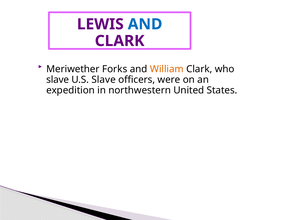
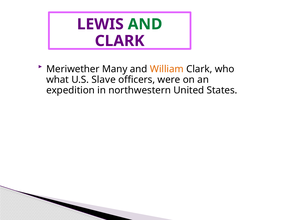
AND colour: blue -> green (145, 24)
Forks: Forks -> Many (115, 69)
slave: slave -> what (58, 80)
